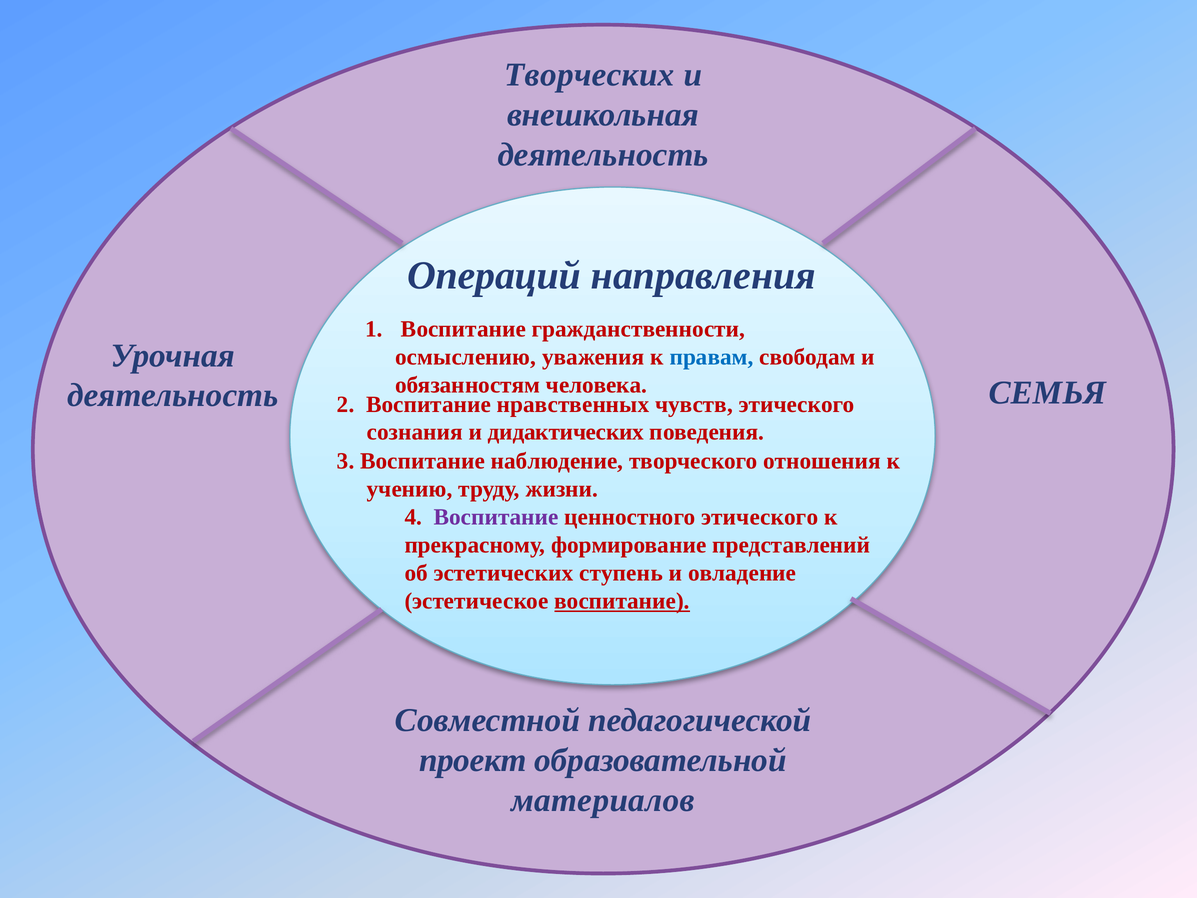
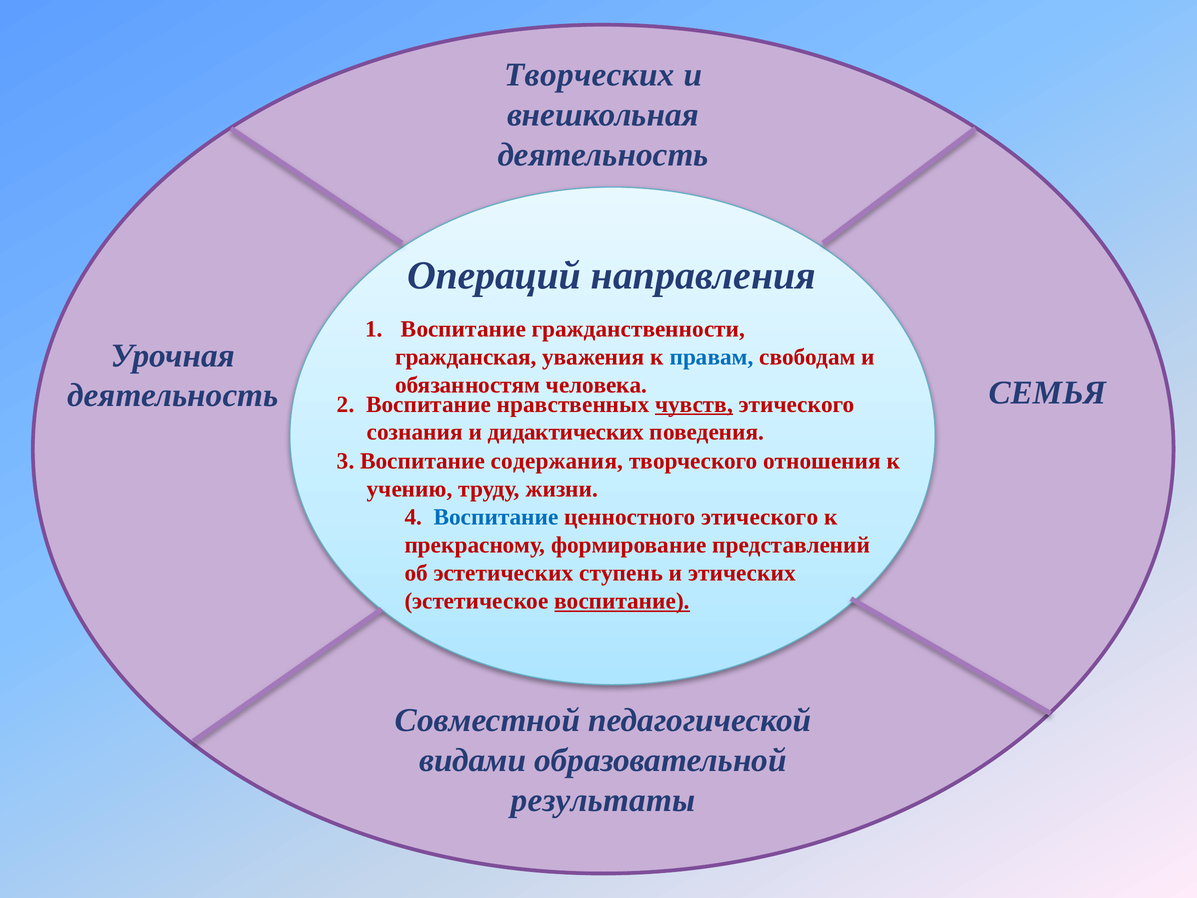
осмыслению: осмыслению -> гражданская (466, 357)
чувств underline: none -> present (694, 404)
наблюдение: наблюдение -> содержания (557, 461)
Воспитание colour: purple -> blue (496, 517)
овладение: овладение -> этических (742, 573)
проект: проект -> видами (473, 760)
материалов: материалов -> результаты (603, 800)
